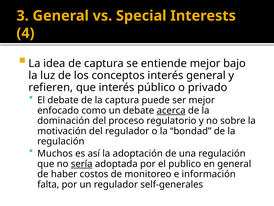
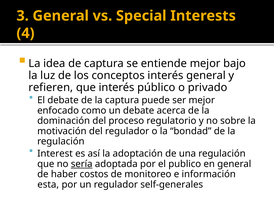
acerca underline: present -> none (171, 110)
Muchos: Muchos -> Interest (55, 153)
falta: falta -> esta (48, 184)
